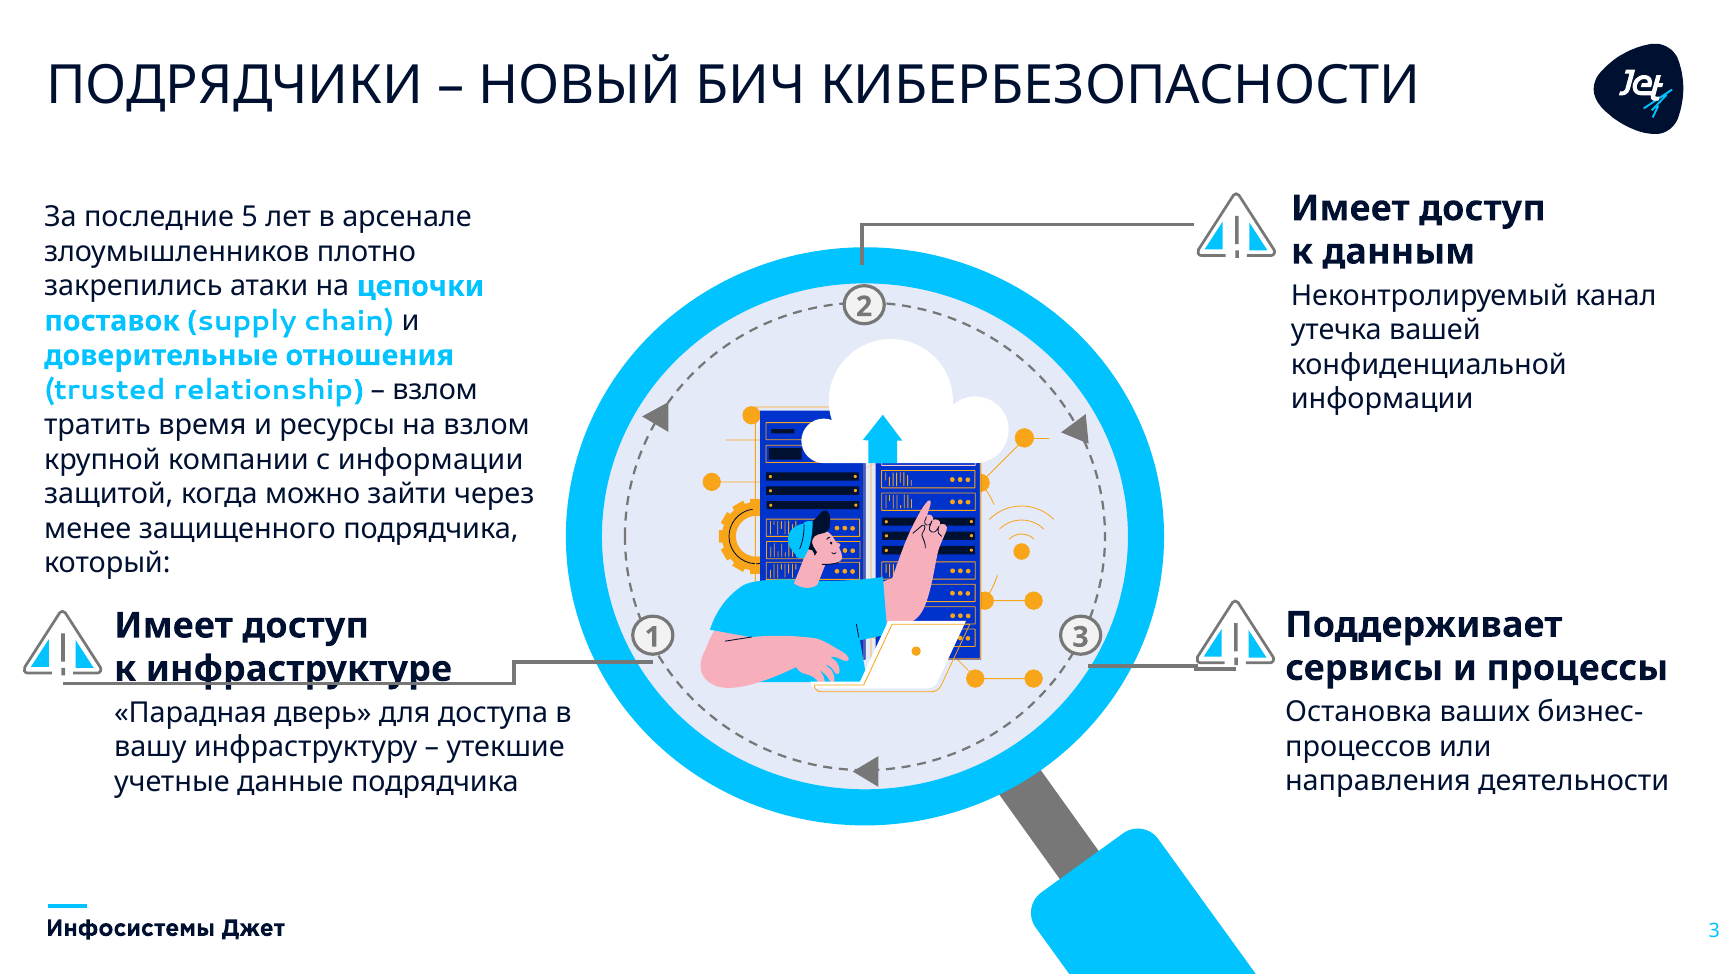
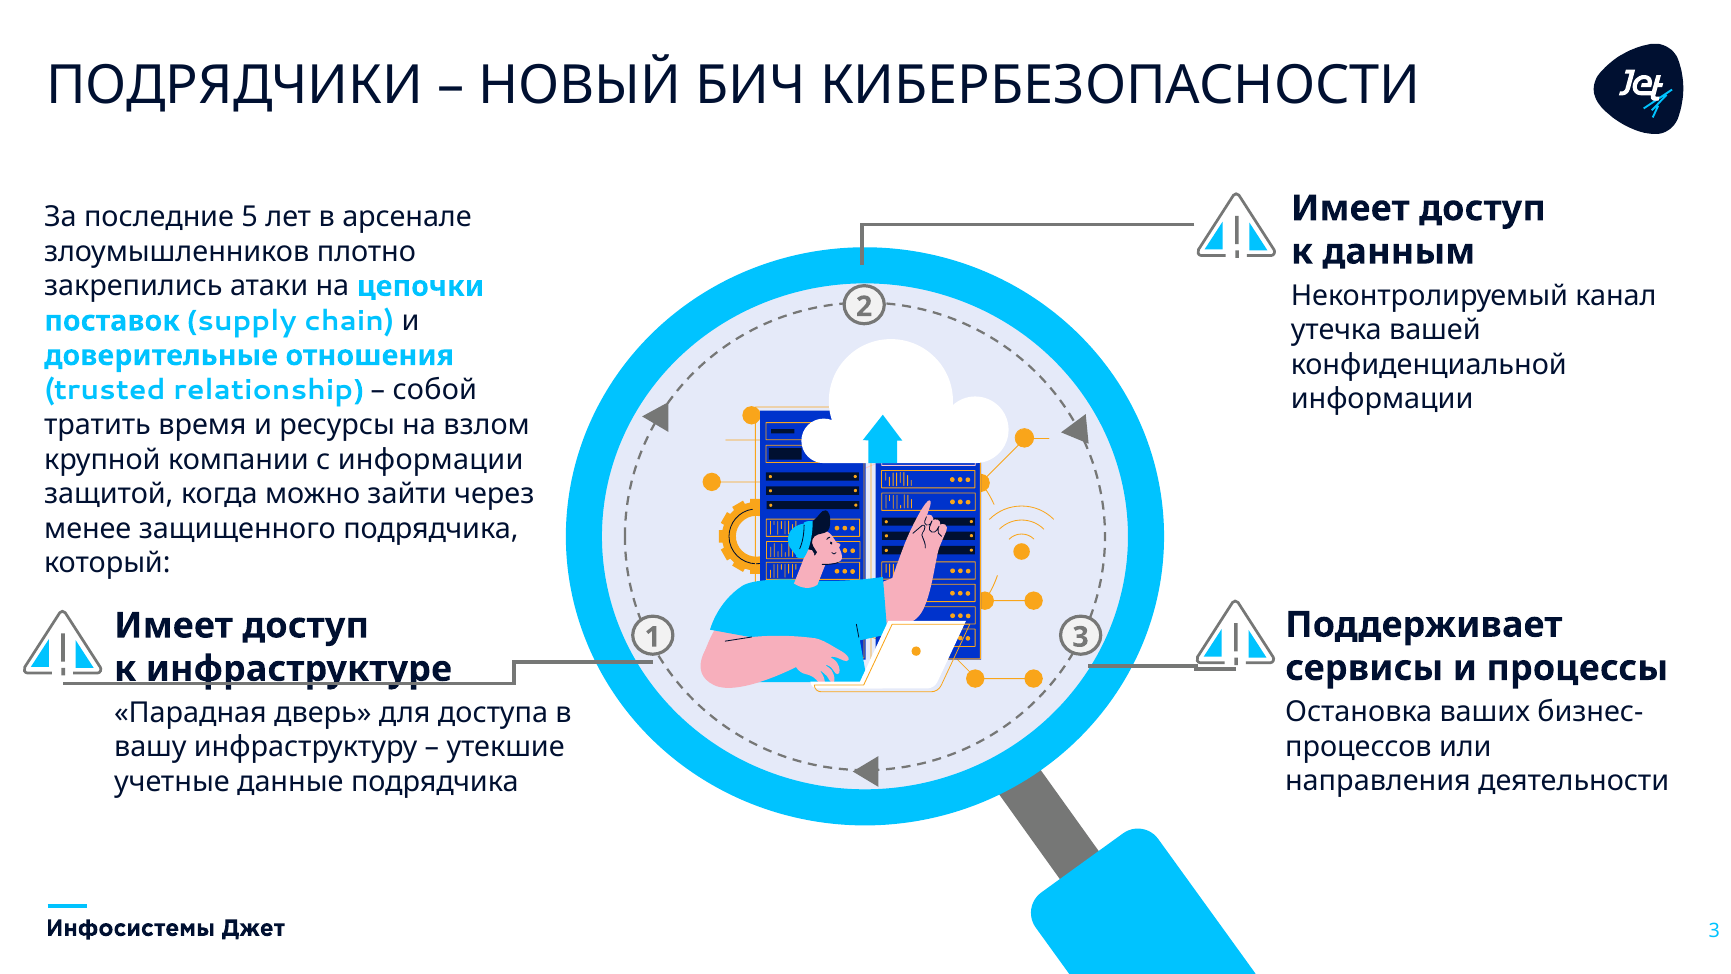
взлом: взлом -> собой (435, 390)
